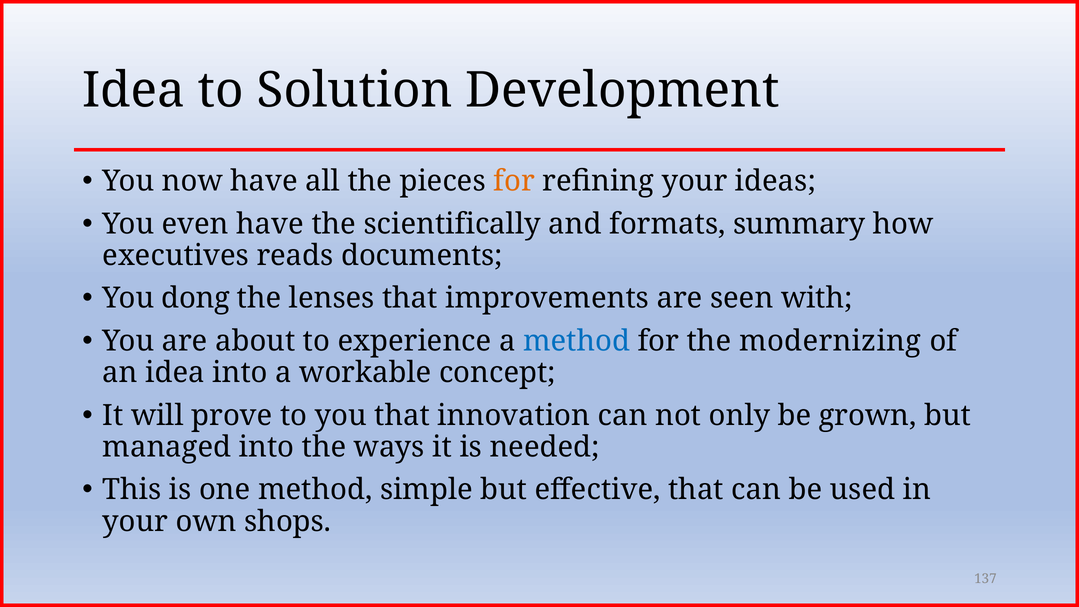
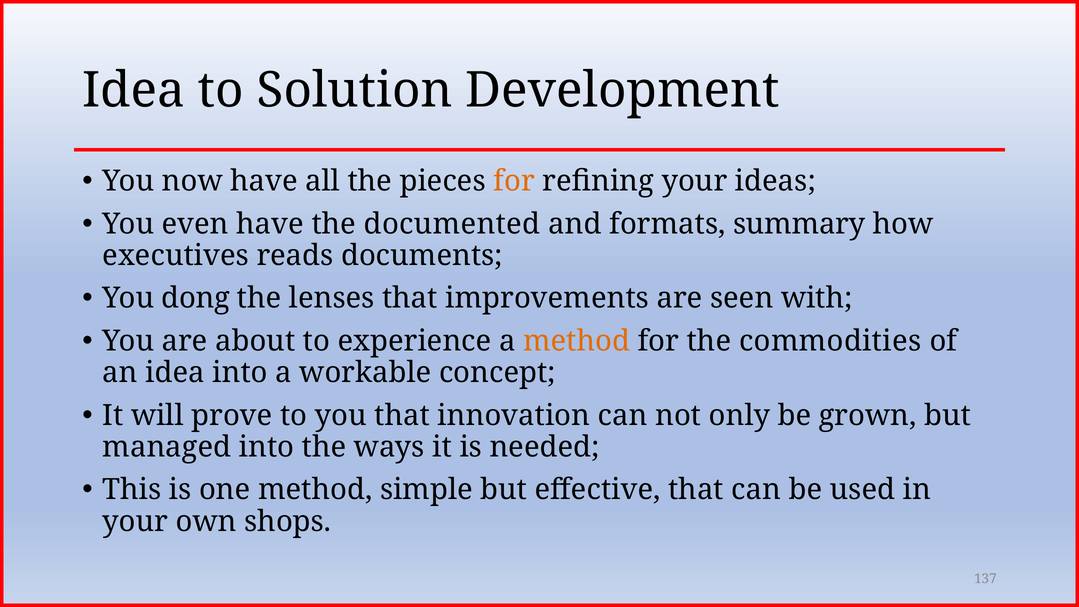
scientifically: scientifically -> documented (452, 224)
method colour: blue -> orange (577, 341)
modernizing: modernizing -> commodities (830, 341)
